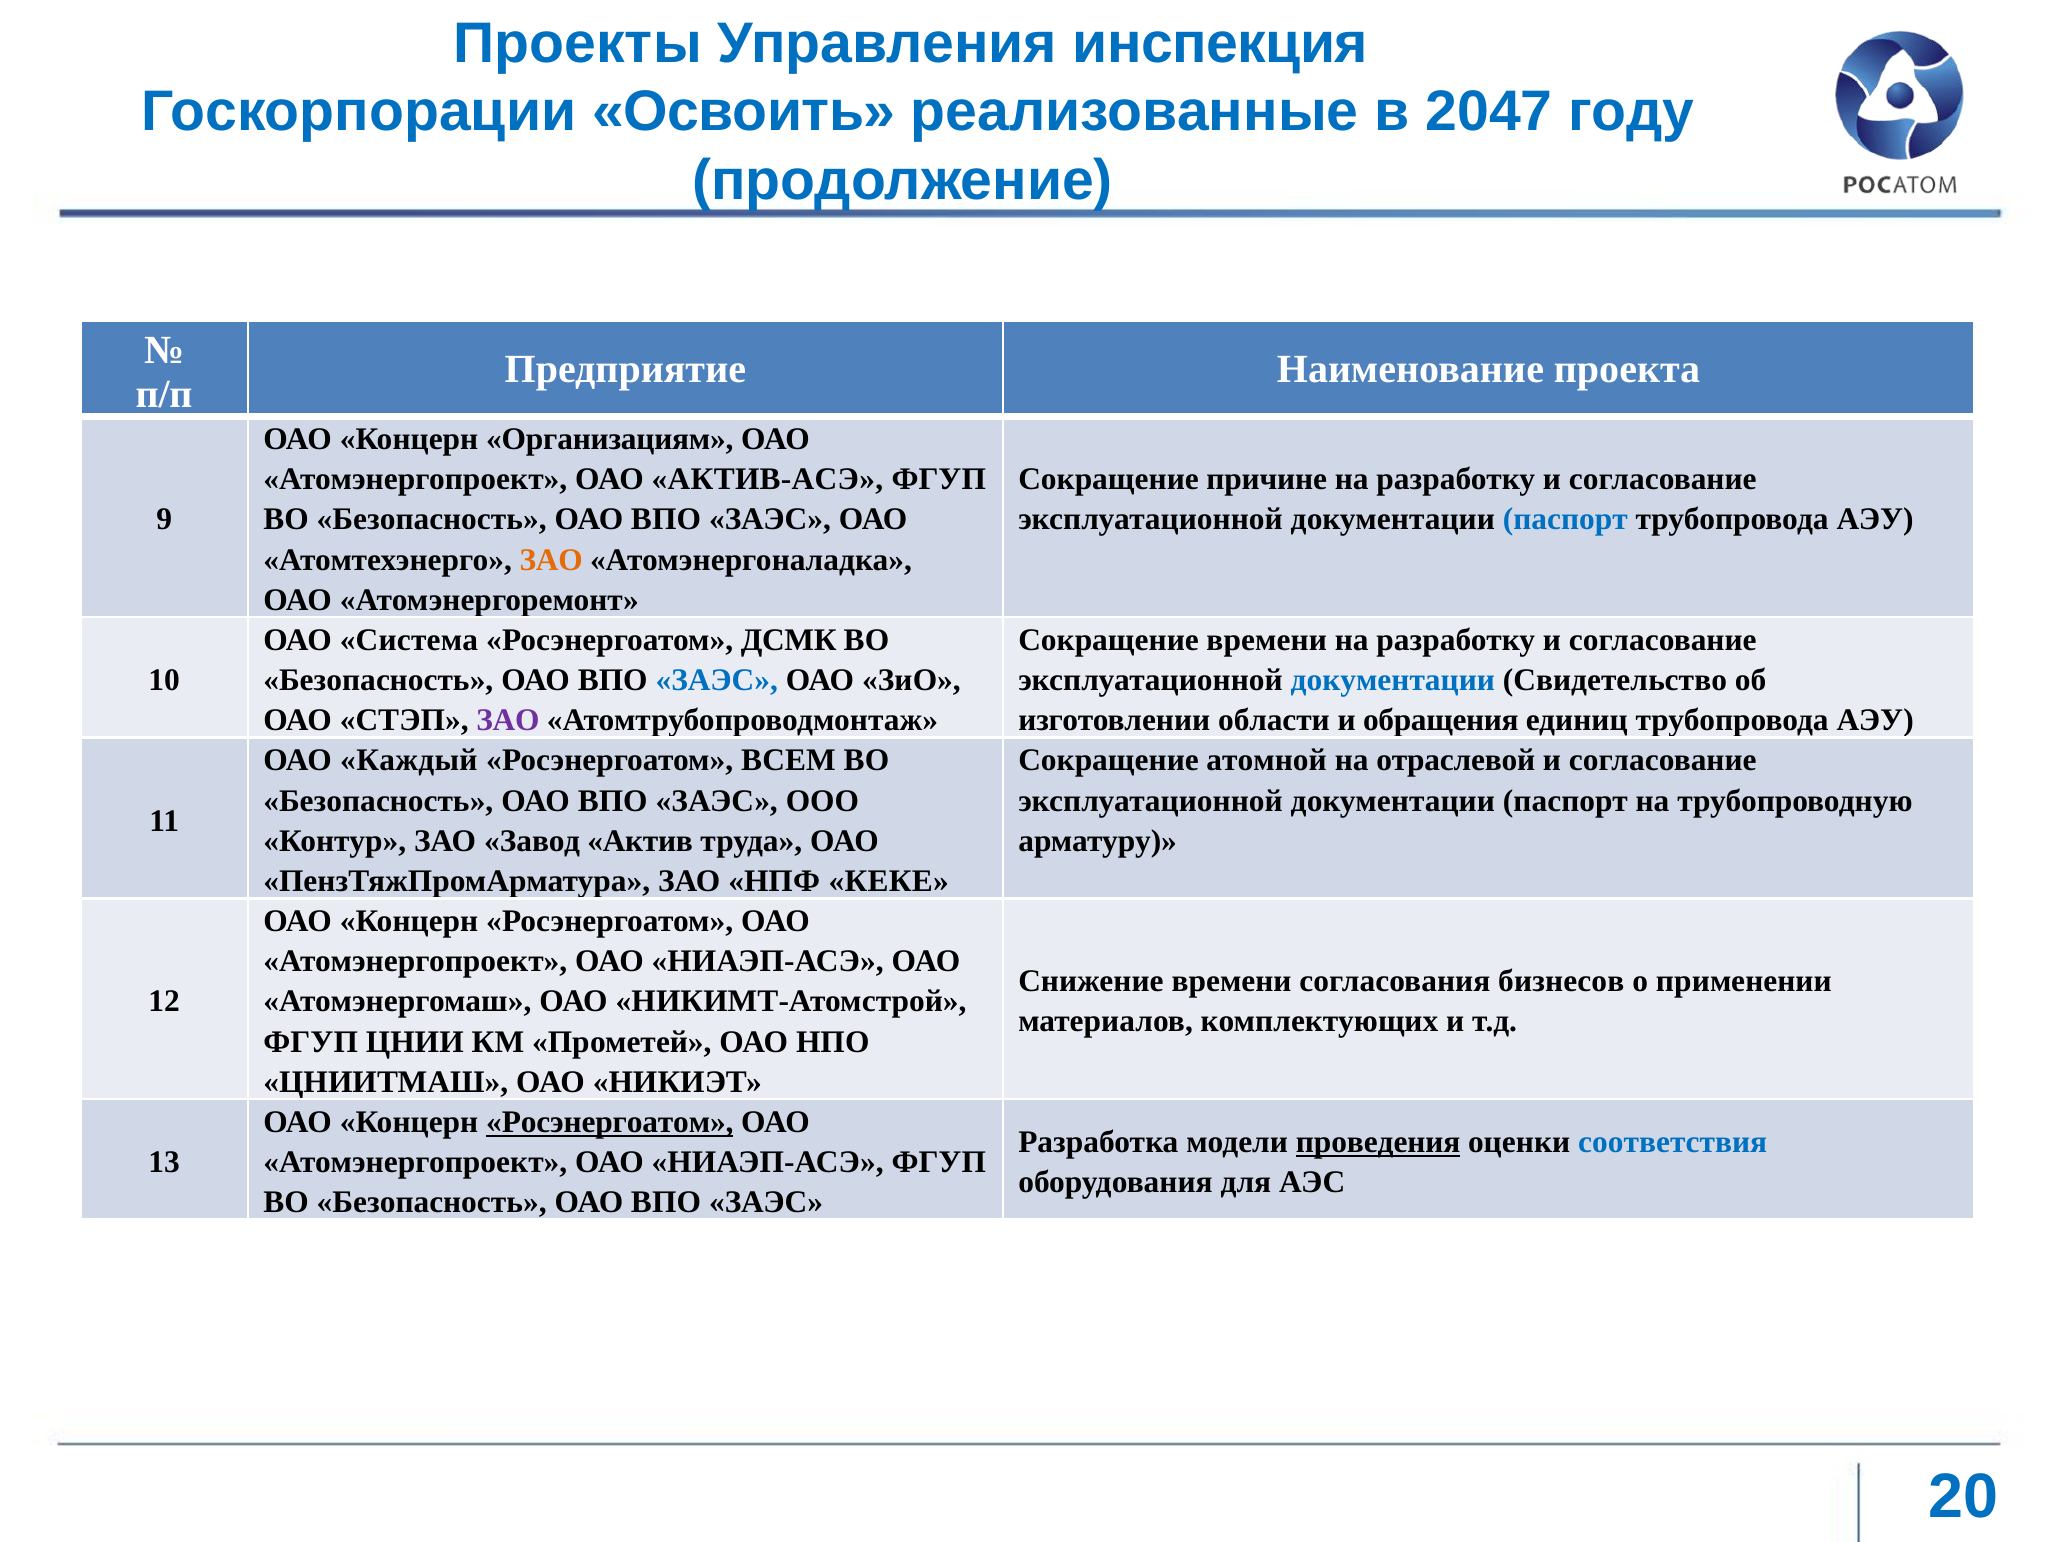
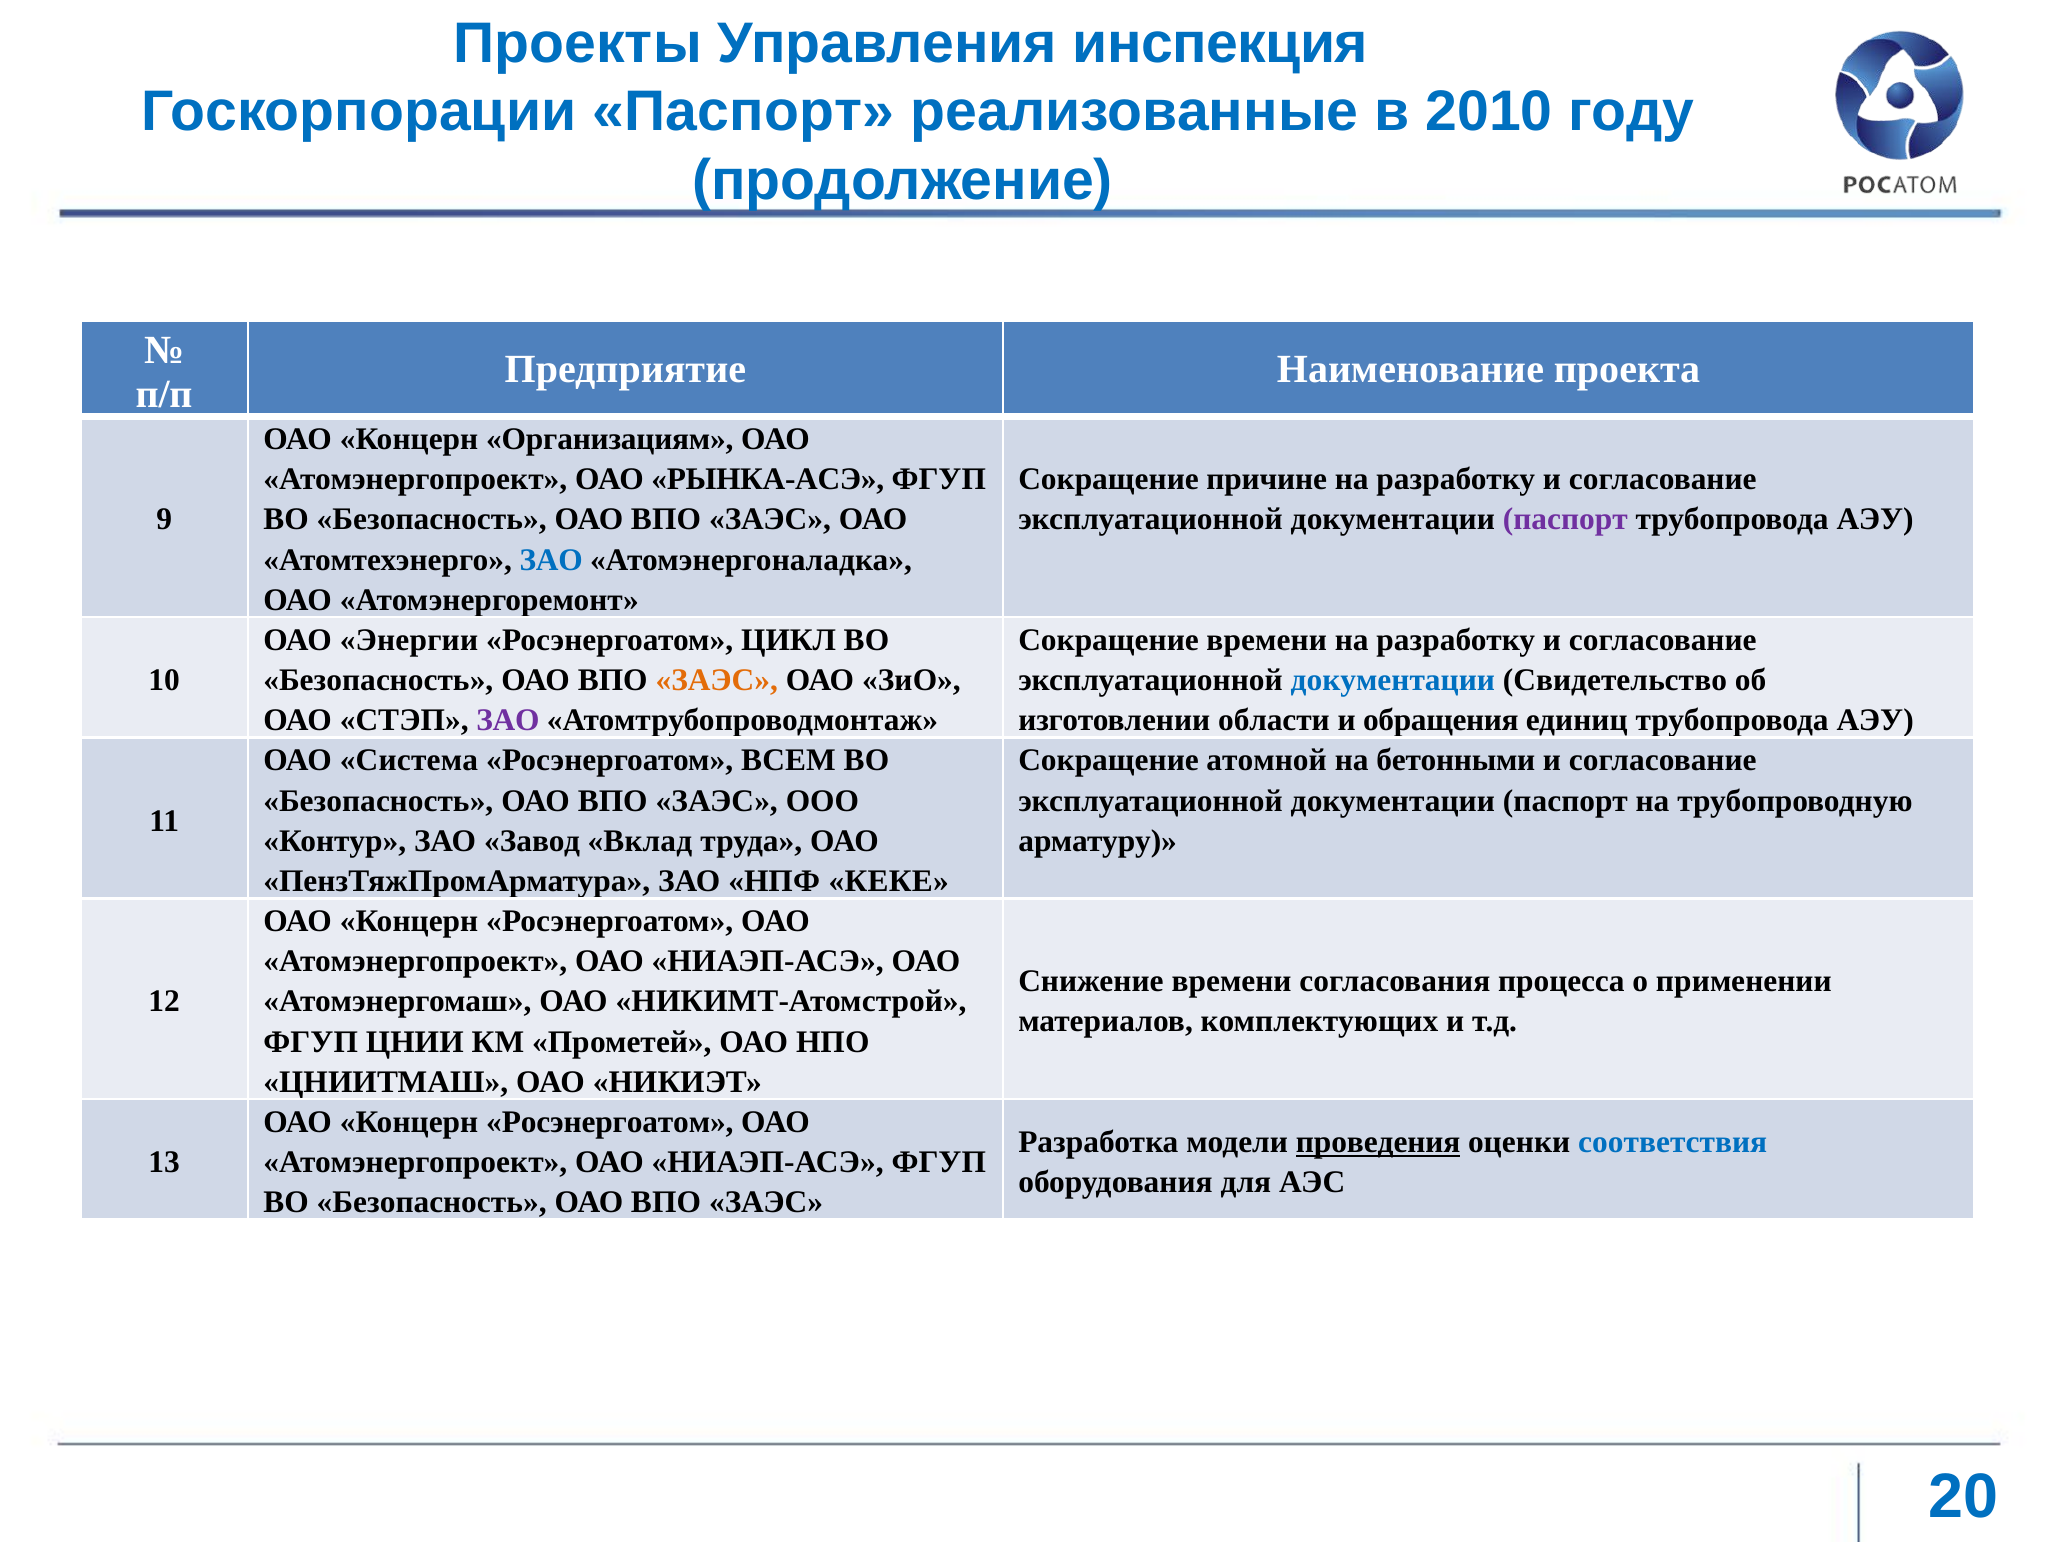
Госкорпорации Освоить: Освоить -> Паспорт (743, 112)
2047: 2047 -> 2010 (1489, 112)
АКТИВ-АСЭ: АКТИВ-АСЭ -> РЫНКА-АСЭ (768, 479)
паспорт colour: blue -> purple (1565, 520)
ЗАО colour: orange -> blue (551, 560)
Система: Система -> Энергии (409, 640)
ДСМК: ДСМК -> ЦИКЛ (789, 640)
ЗАЭС colour: blue -> orange (717, 680)
Каждый: Каждый -> Система (409, 761)
отраслевой: отраслевой -> бетонными (1456, 761)
Актив: Актив -> Вклад (640, 841)
бизнесов: бизнесов -> процесса (1561, 981)
Росэнергоатом underline: present -> none (610, 1122)
